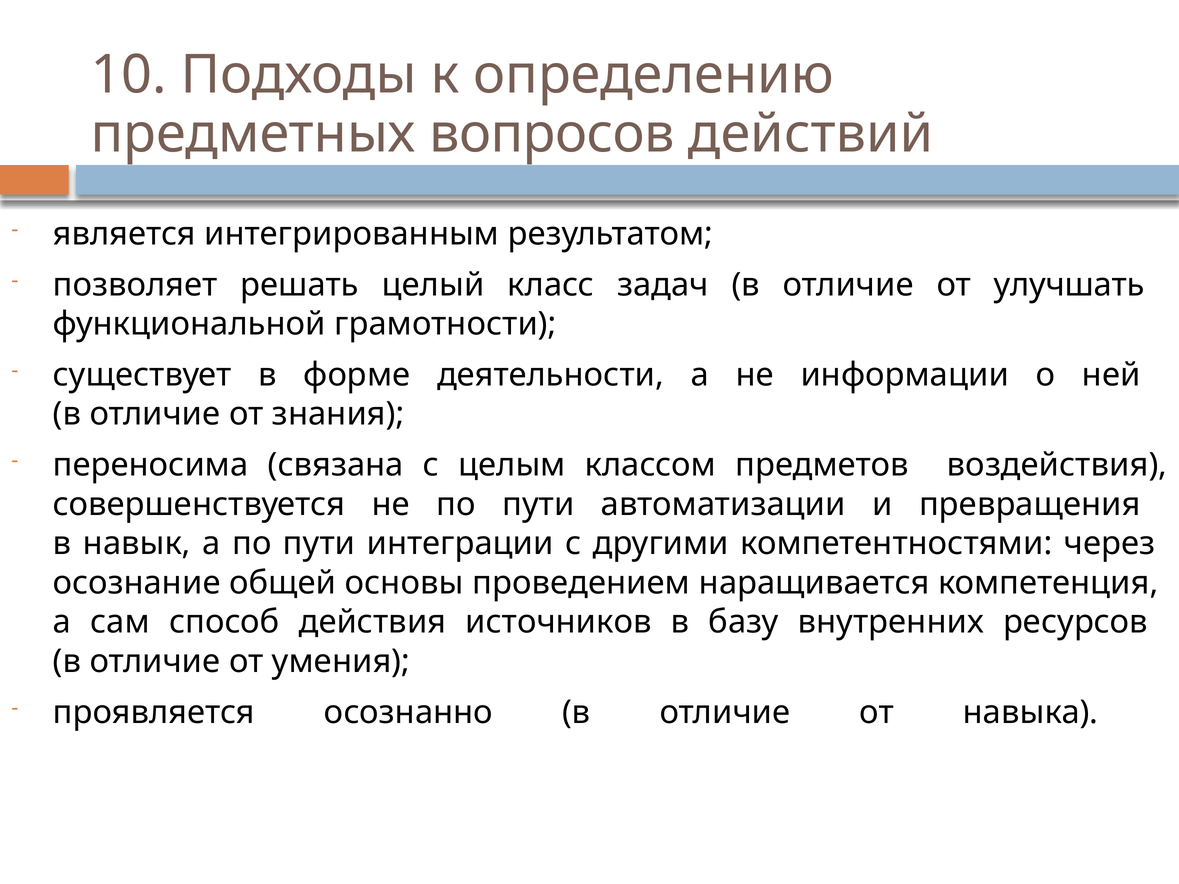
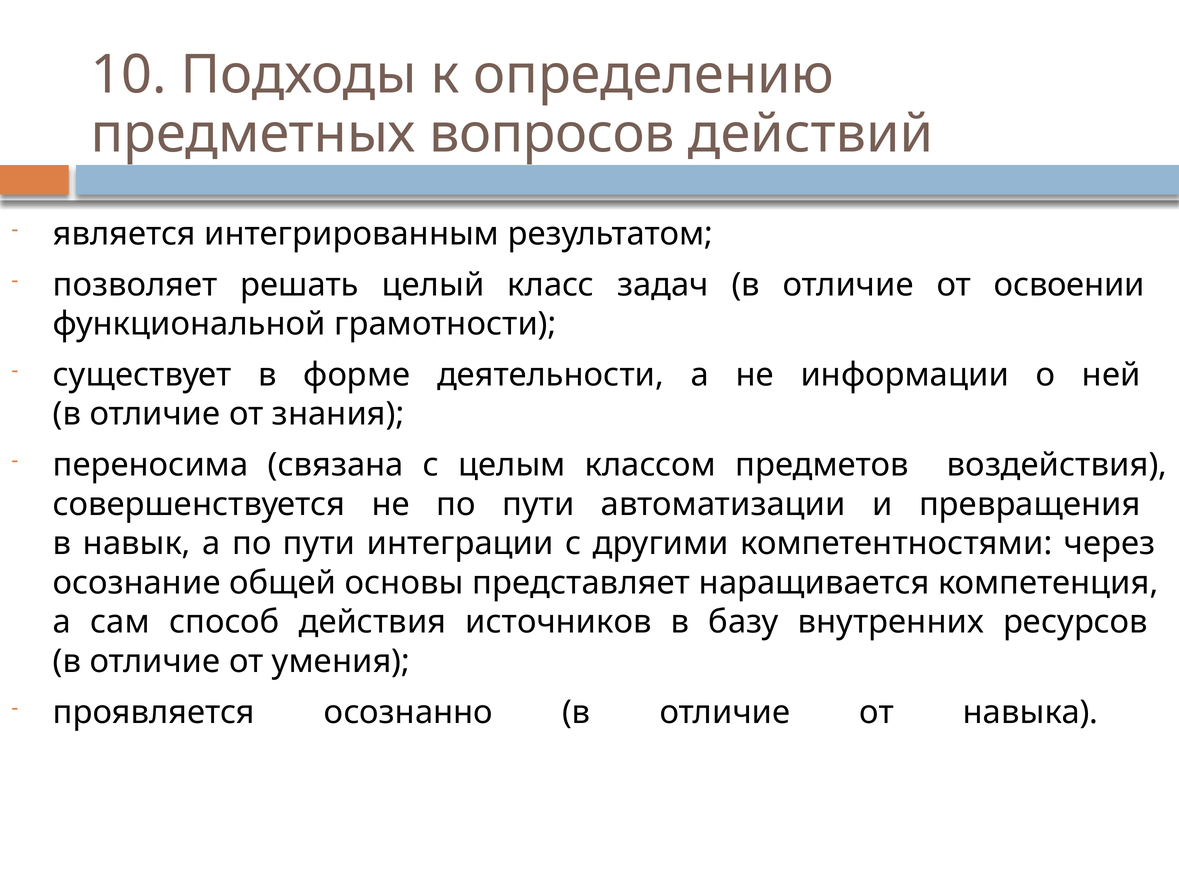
улучшать: улучшать -> освоении (1069, 285)
проведением: проведением -> представляет (581, 583)
